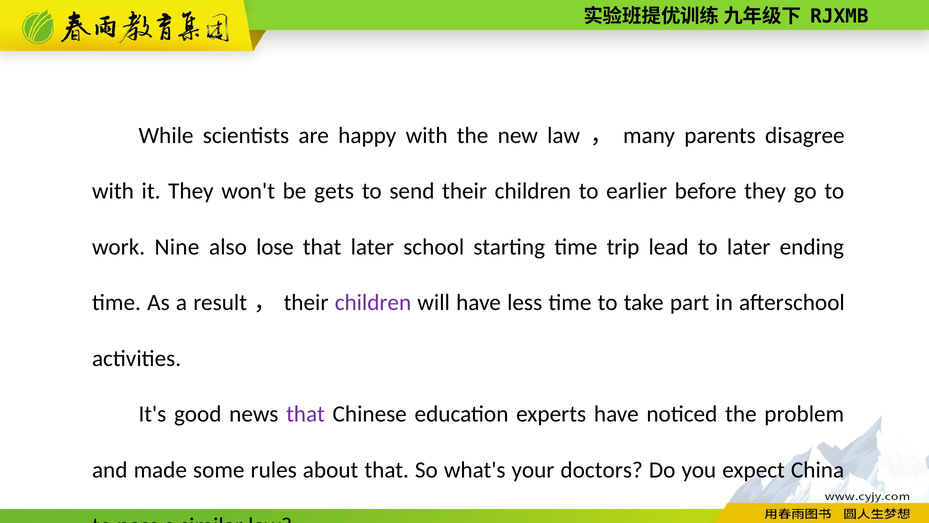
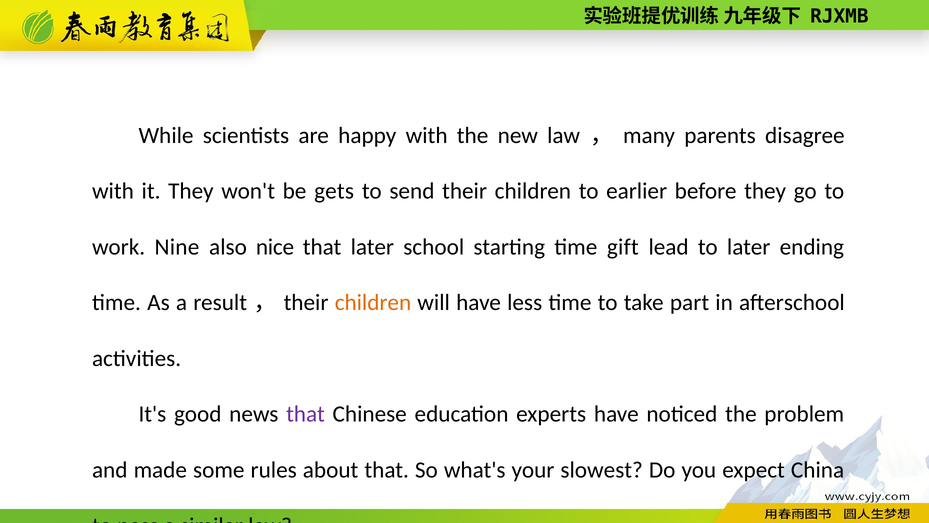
lose: lose -> nice (275, 247)
trip: trip -> gift (623, 247)
children colour: purple -> orange (373, 302)
doctors: doctors -> slowest (602, 470)
